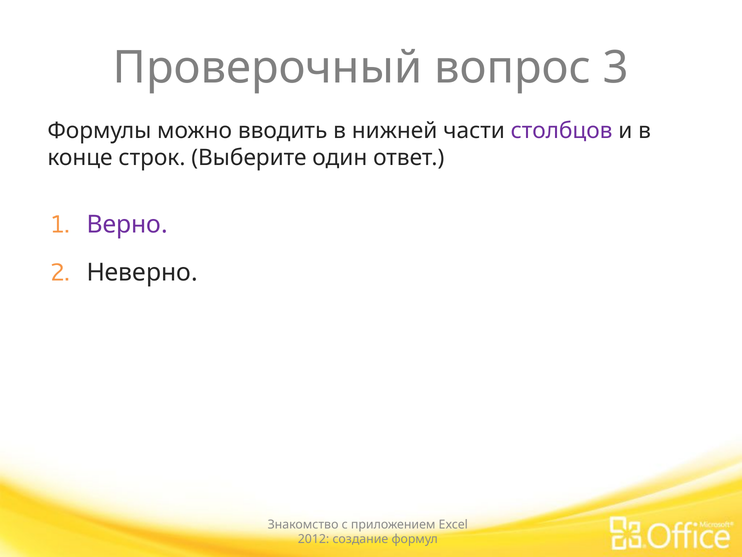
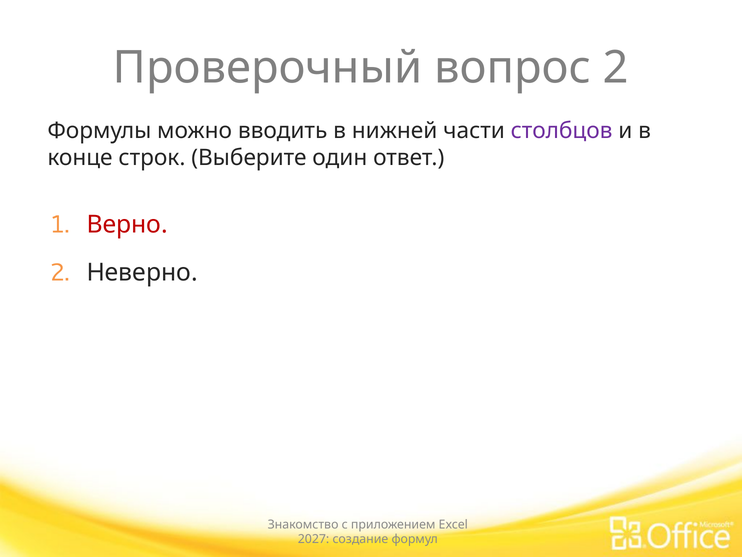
вопрос 3: 3 -> 2 (616, 68)
Верно colour: purple -> red (127, 224)
2012: 2012 -> 2027 (314, 539)
